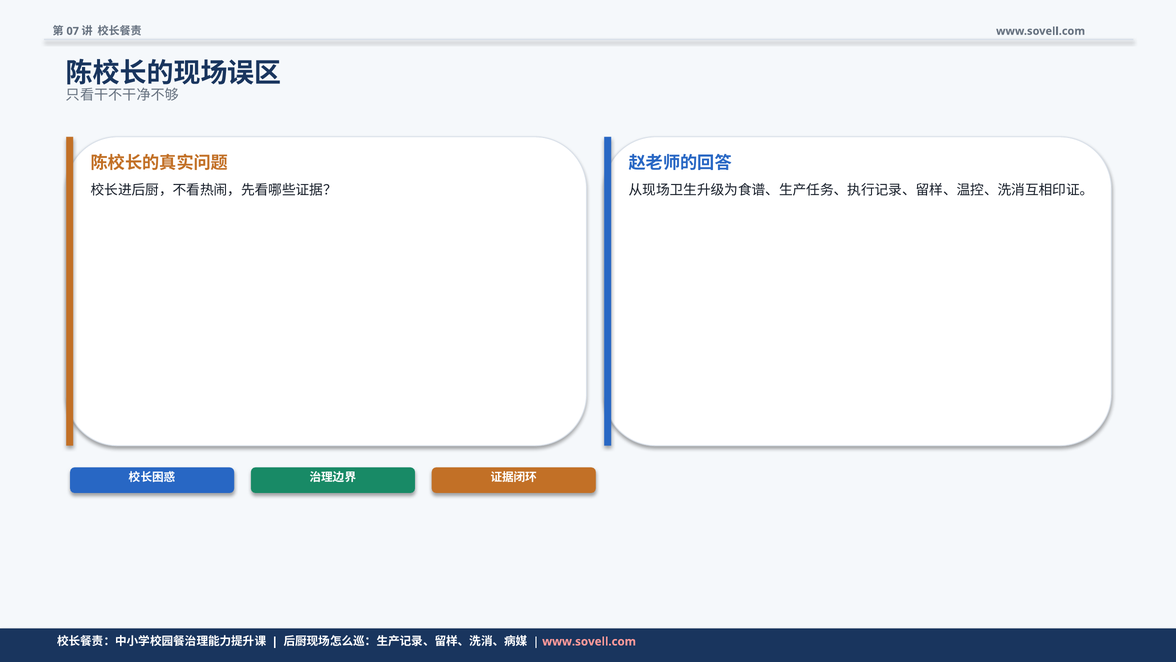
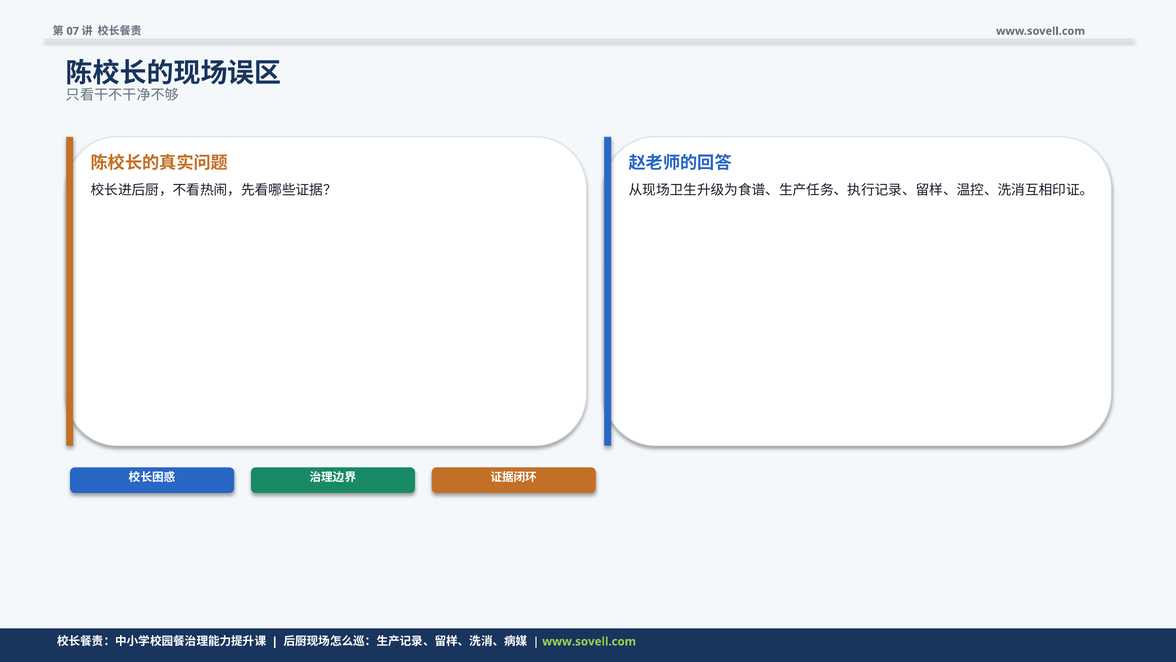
www.sovell.com colour: pink -> light green (589, 641)
